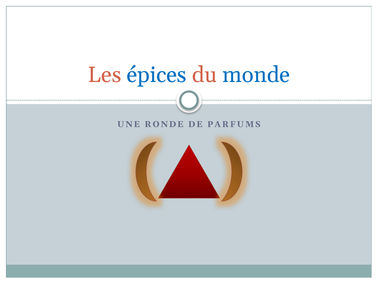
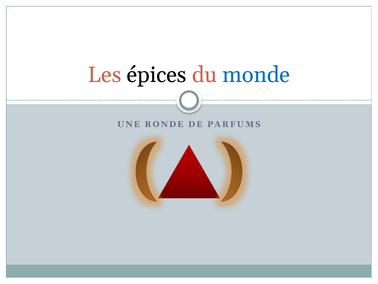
épices colour: blue -> black (157, 75)
